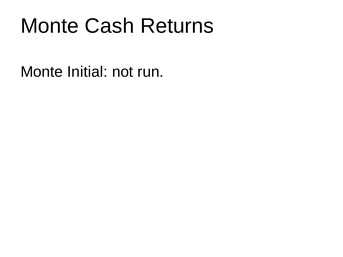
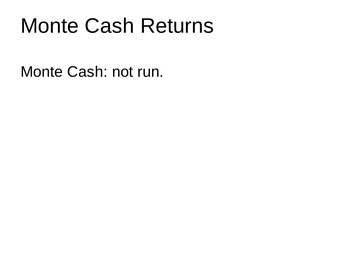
Initial: Initial -> Cash (87, 72)
